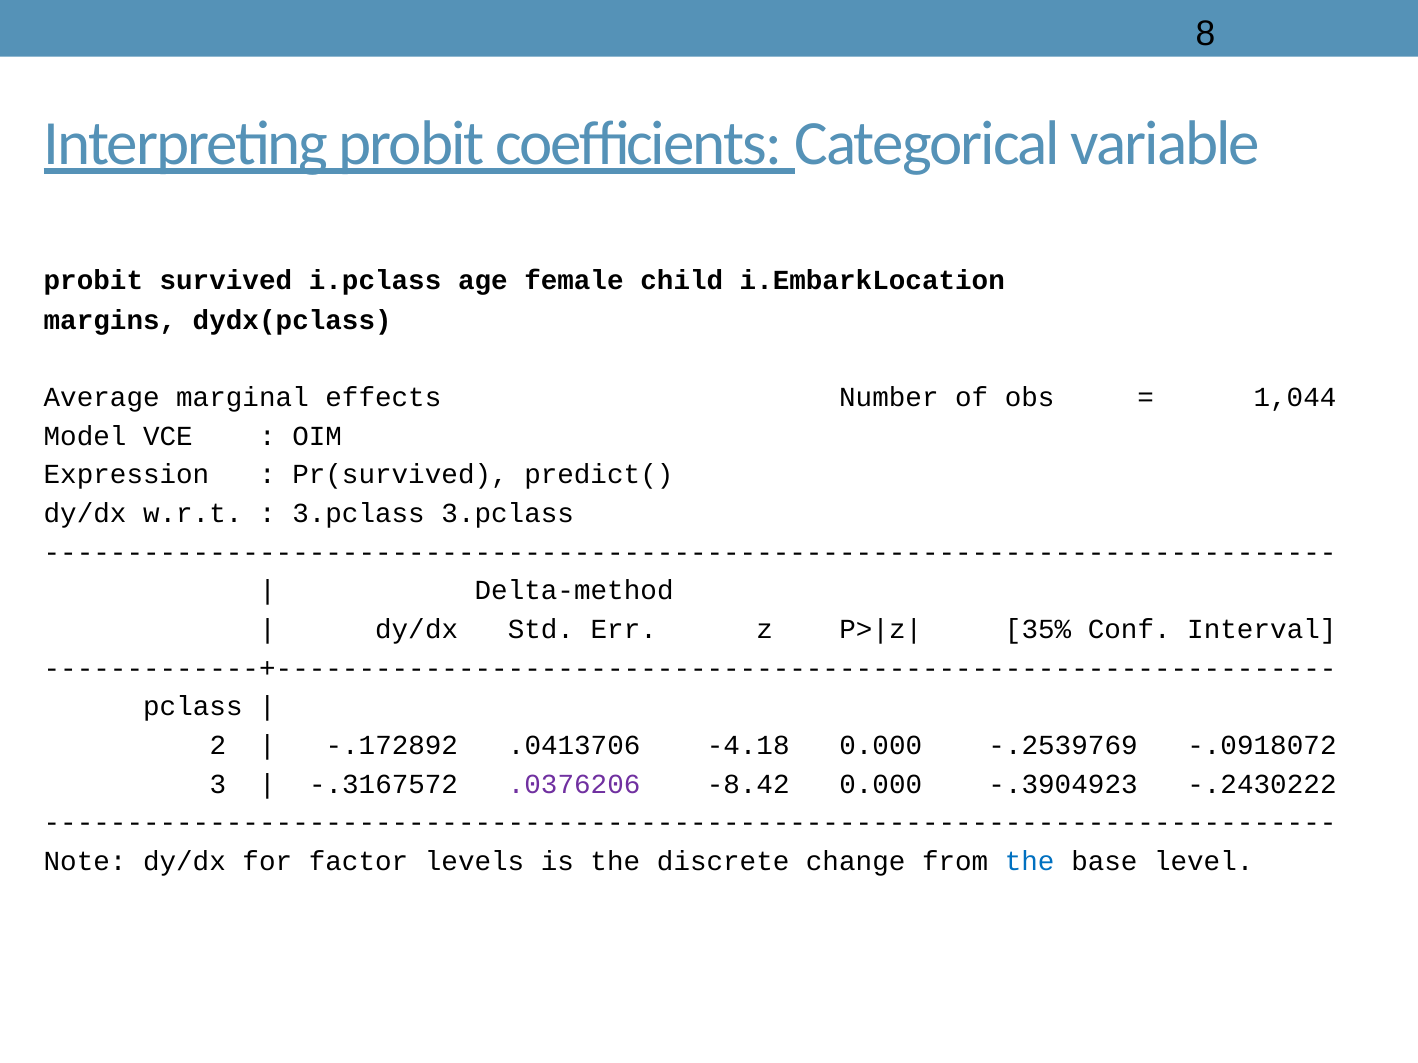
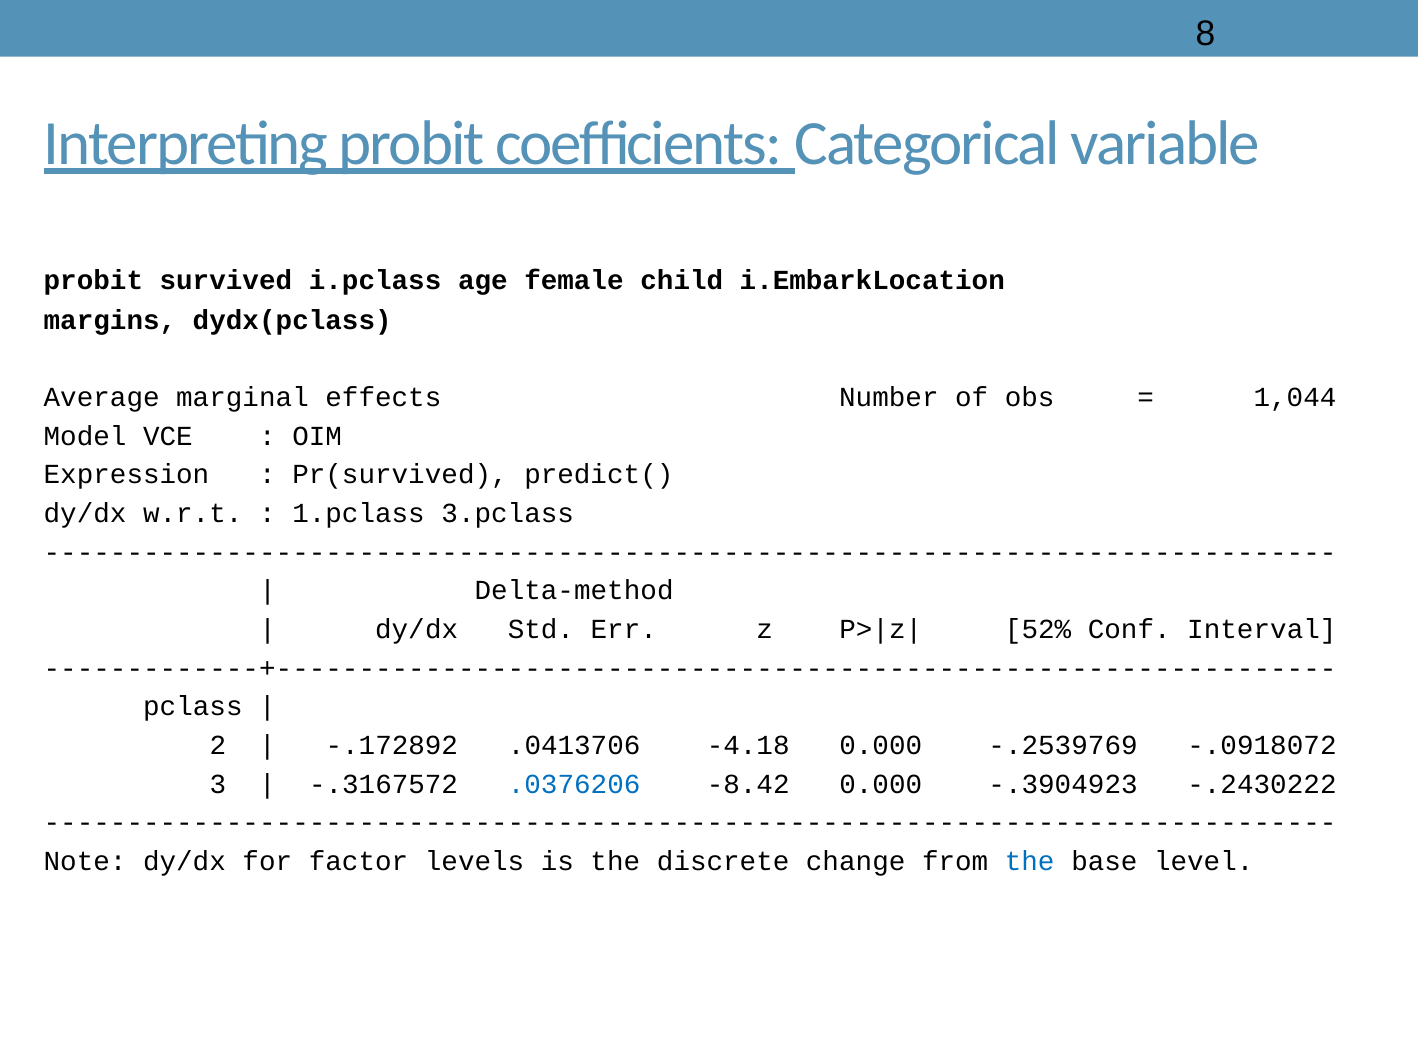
3.pclass: 3.pclass -> 1.pclass (359, 514)
35%: 35% -> 52% (1038, 630)
.0376206 colour: purple -> blue (574, 784)
